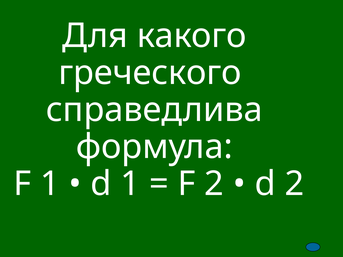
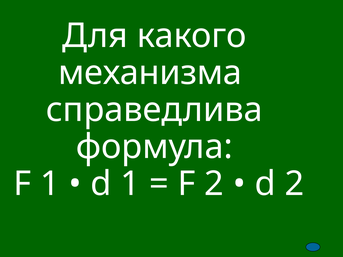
греческого: греческого -> механизма (150, 73)
